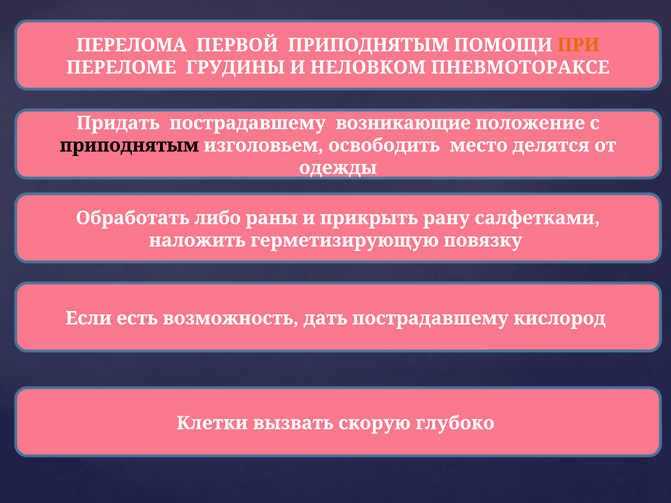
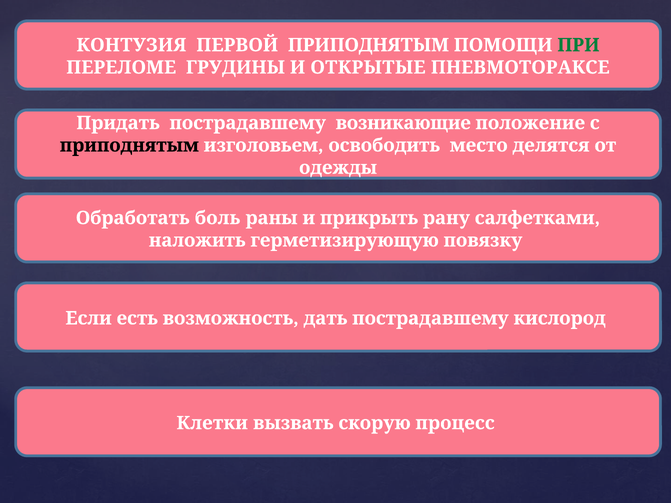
ПЕРЕЛОМА: ПЕРЕЛОМА -> КОНТУЗИЯ (131, 45)
ПРИ colour: orange -> green (578, 45)
НЕЛОВКОМ: НЕЛОВКОМ -> ОТКРЫТЫЕ (368, 67)
либо: либо -> боль (218, 218)
глубоко: глубоко -> процесс (455, 423)
